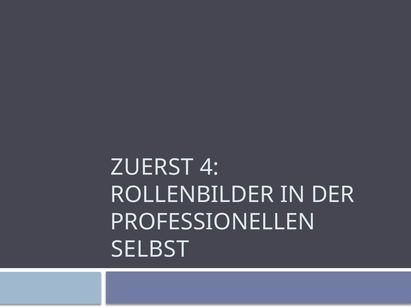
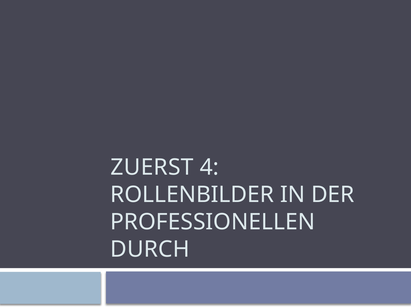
SELBST: SELBST -> DURCH (150, 250)
